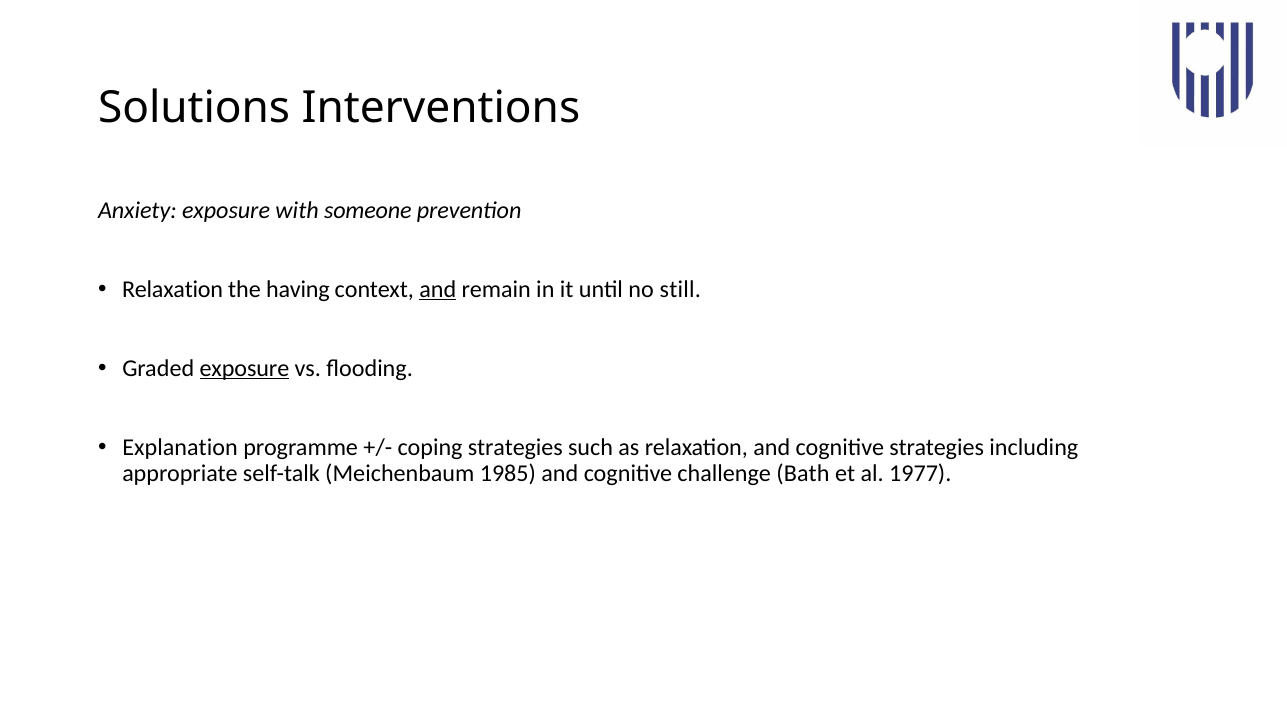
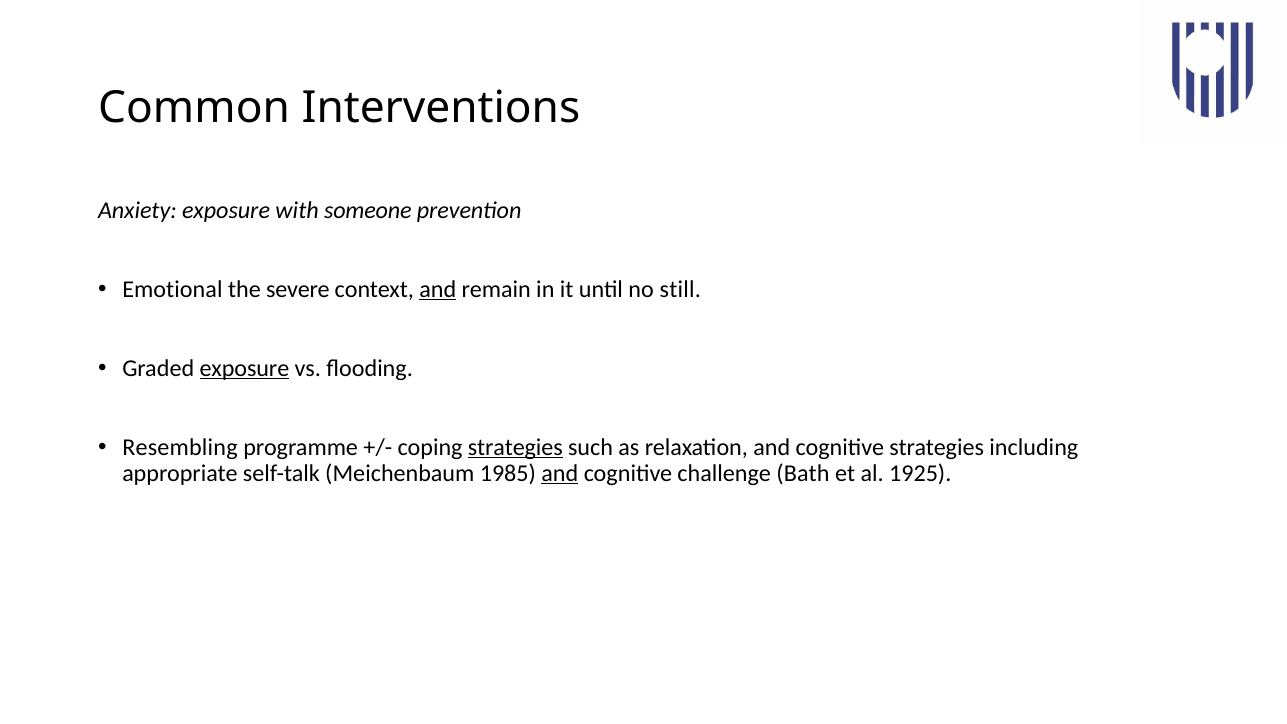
Solutions: Solutions -> Common (194, 108)
Relaxation: Relaxation -> Emotional (172, 289)
having: having -> severe (298, 289)
Explanation: Explanation -> Resembling (180, 447)
strategies underline: none -> present (515, 447)
and underline: none -> present (560, 473)
1977: 1977 -> 1925 (920, 473)
